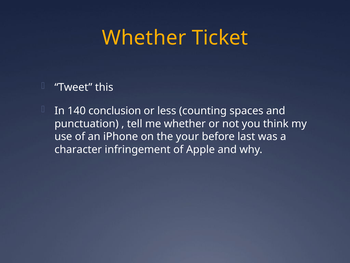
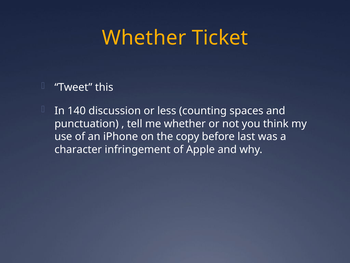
conclusion: conclusion -> discussion (115, 111)
your: your -> copy (188, 136)
